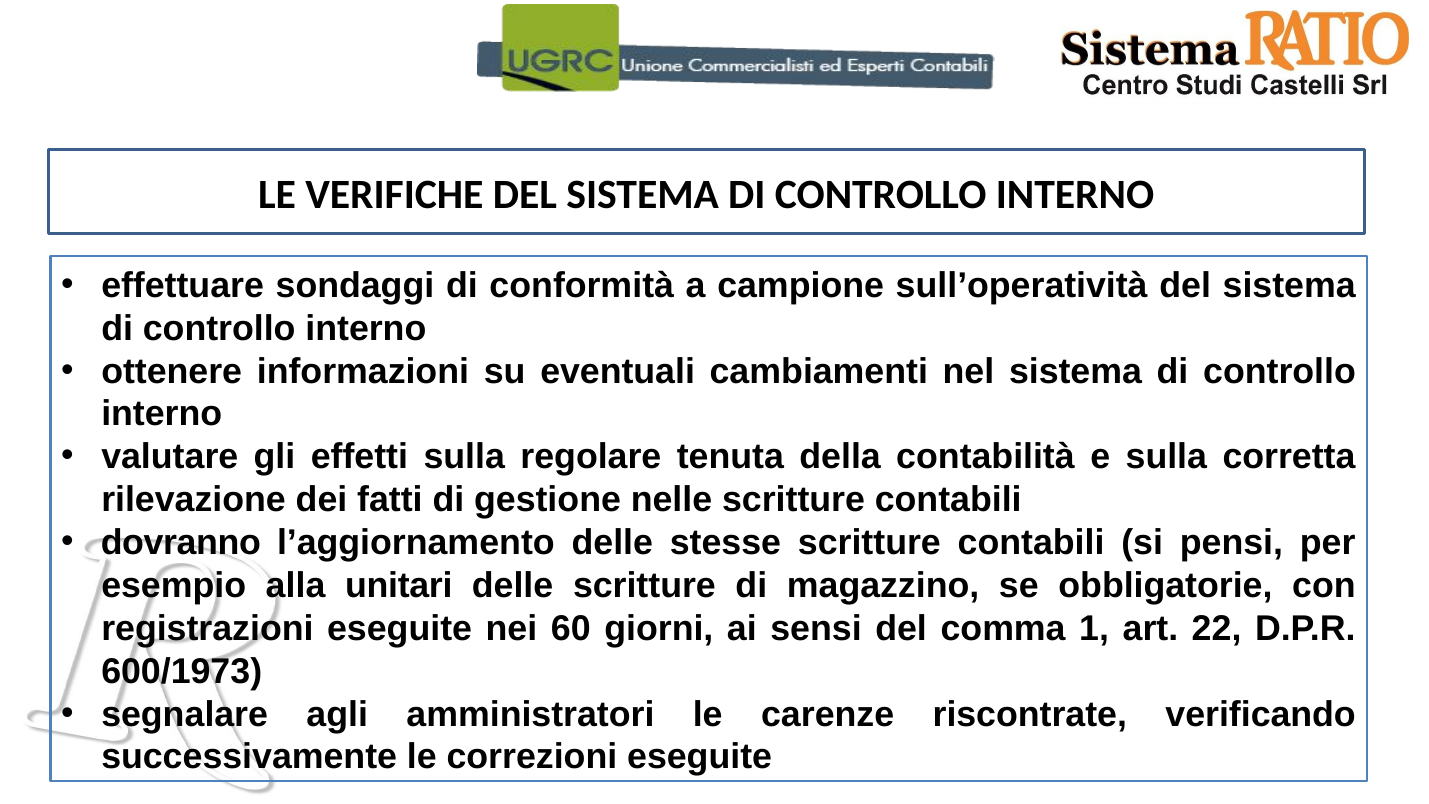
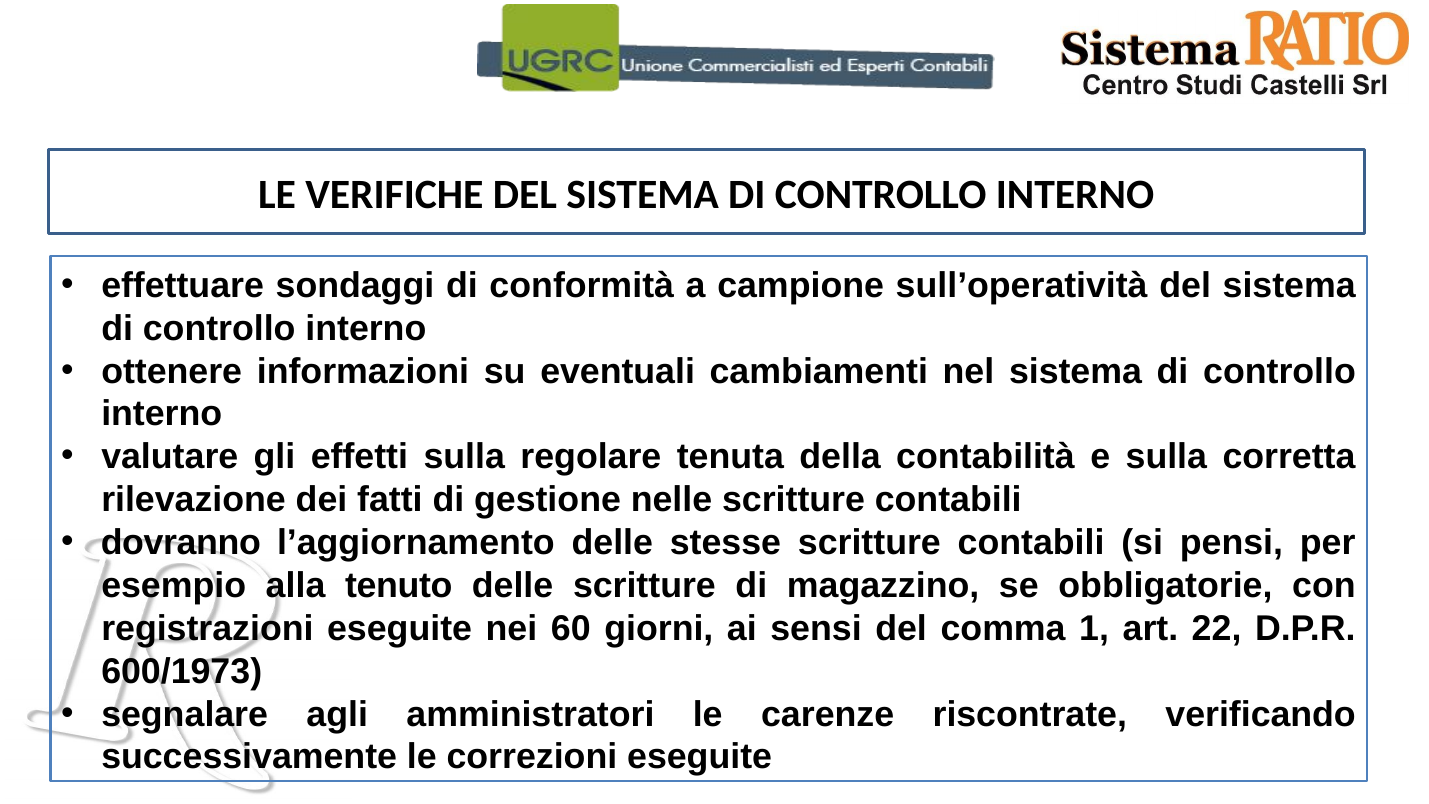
unitari: unitari -> tenuto (399, 586)
